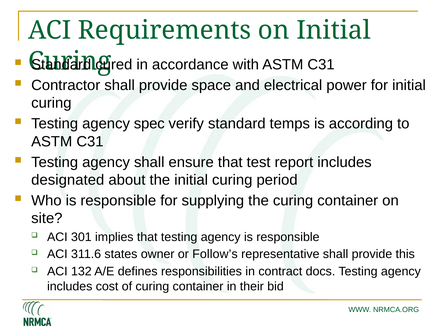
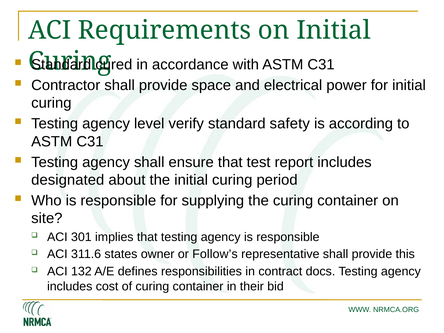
spec: spec -> level (149, 124)
temps: temps -> safety (290, 124)
